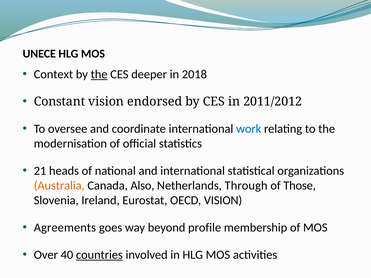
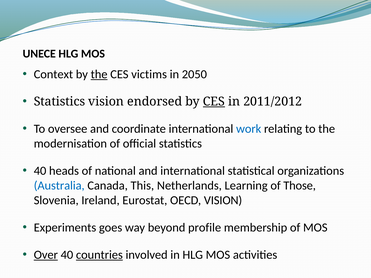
deeper: deeper -> victims (149, 74)
2018: 2018 -> 2050 (194, 74)
Constant: Constant -> Statistics (59, 102)
CES underline: none -> present (214, 102)
21: 21 -> 40 (40, 171)
Australia colour: orange -> blue (59, 186)
Also: Also -> This (142, 186)
Through: Through -> Learning (246, 186)
Agreements: Agreements -> Experiments (65, 228)
Over underline: none -> present (46, 255)
